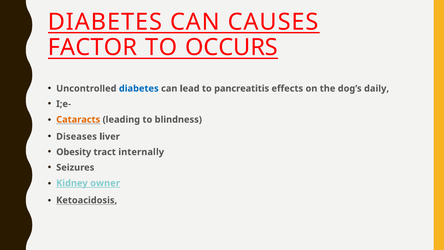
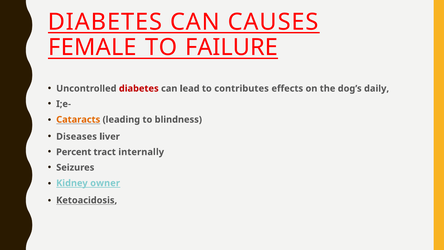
FACTOR: FACTOR -> FEMALE (92, 47)
OCCURS: OCCURS -> FAILURE (231, 47)
diabetes colour: blue -> red (139, 88)
pancreatitis: pancreatitis -> contributes (242, 88)
Obesity: Obesity -> Percent (74, 152)
